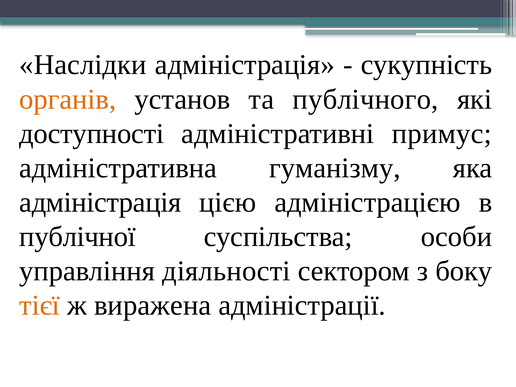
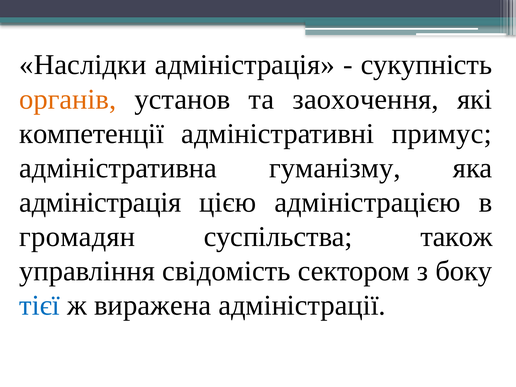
публічного: публічного -> заохочення (366, 99)
доступності: доступності -> компетенції (92, 134)
публічної: публічної -> громадян (77, 237)
особи: особи -> також (457, 237)
діяльності: діяльності -> свідомість (226, 271)
тієї colour: orange -> blue (40, 305)
